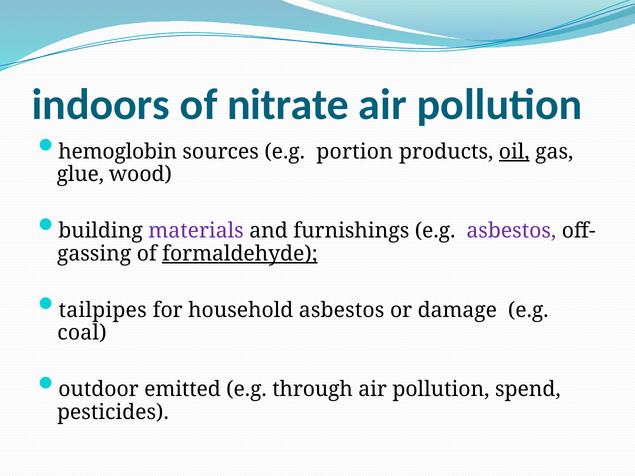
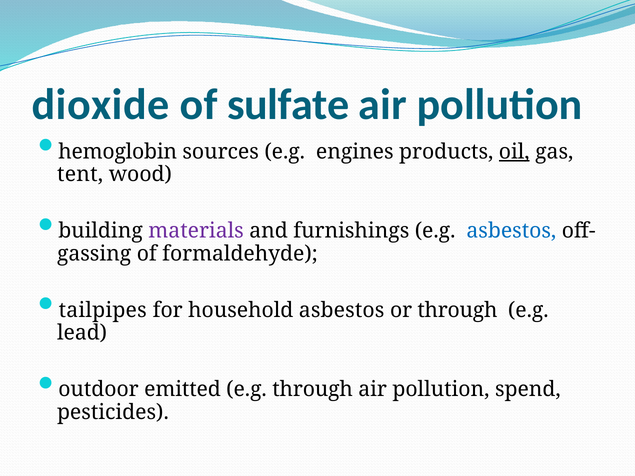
indoors: indoors -> dioxide (101, 105)
nitrate: nitrate -> sulfate (288, 105)
portion: portion -> engines (355, 152)
glue: glue -> tent (80, 175)
asbestos colour: purple -> blue (511, 231)
formaldehyde underline: present -> none (240, 254)
or damage: damage -> through (457, 310)
coal: coal -> lead (82, 333)
